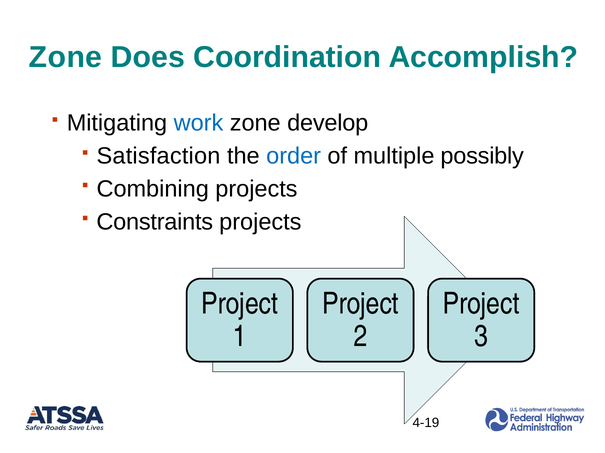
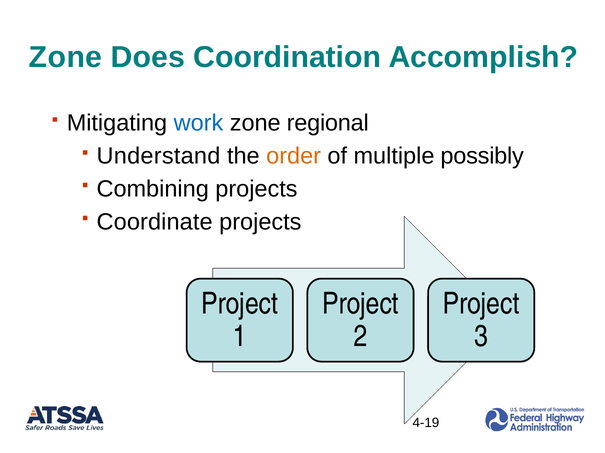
develop: develop -> regional (328, 123)
Satisfaction: Satisfaction -> Understand (158, 156)
order colour: blue -> orange (294, 156)
Constraints: Constraints -> Coordinate (155, 222)
